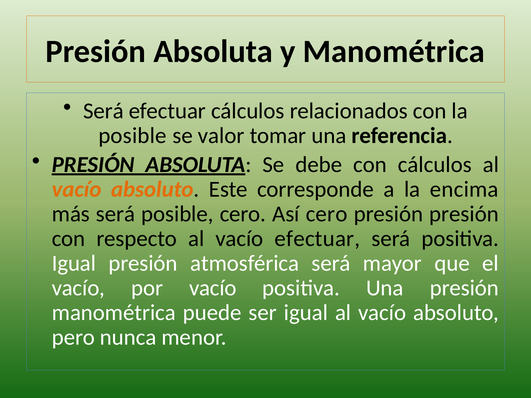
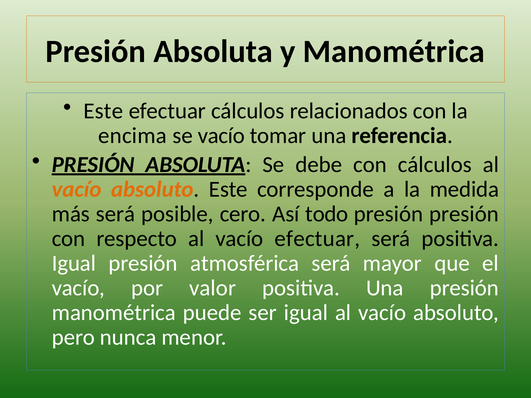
Será: Será -> Este (103, 111)
posible: posible -> encima (133, 136)
se valor: valor -> vacío (221, 136)
encima: encima -> medida (464, 189)
Así cero: cero -> todo (327, 214)
por vacío: vacío -> valor (213, 288)
